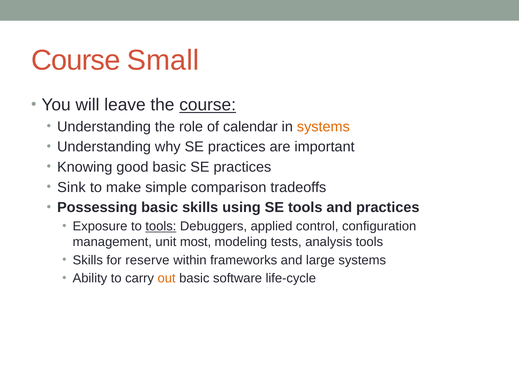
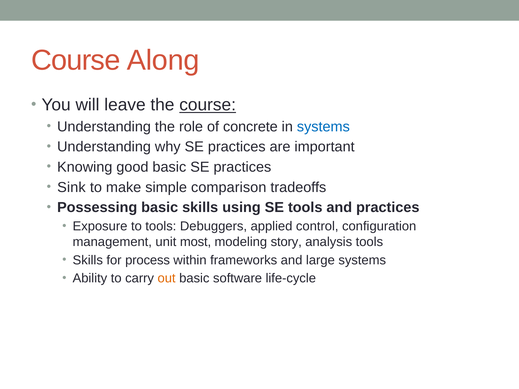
Small: Small -> Along (163, 60)
calendar: calendar -> concrete (250, 127)
systems colour: orange -> blue (323, 127)
tools underline: present -> none (161, 227)
tests: tests -> story (286, 242)
reserve: reserve -> process (148, 260)
